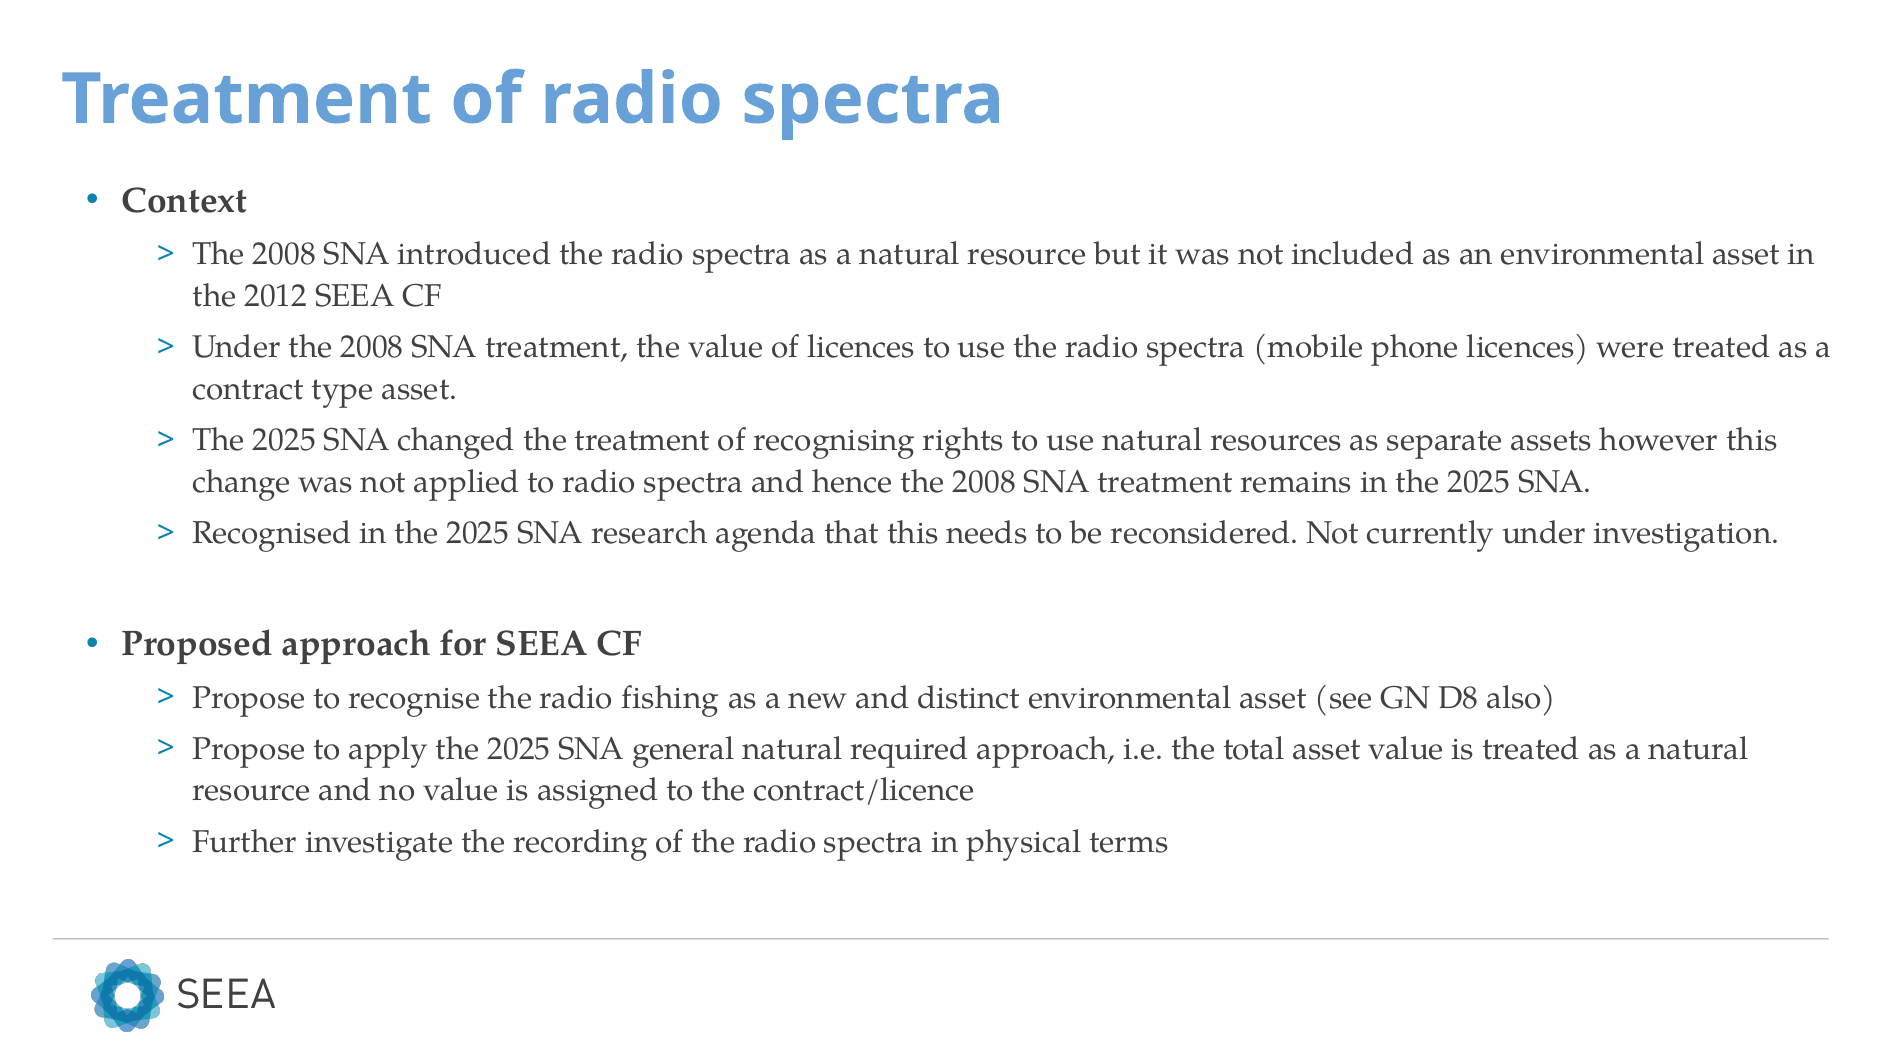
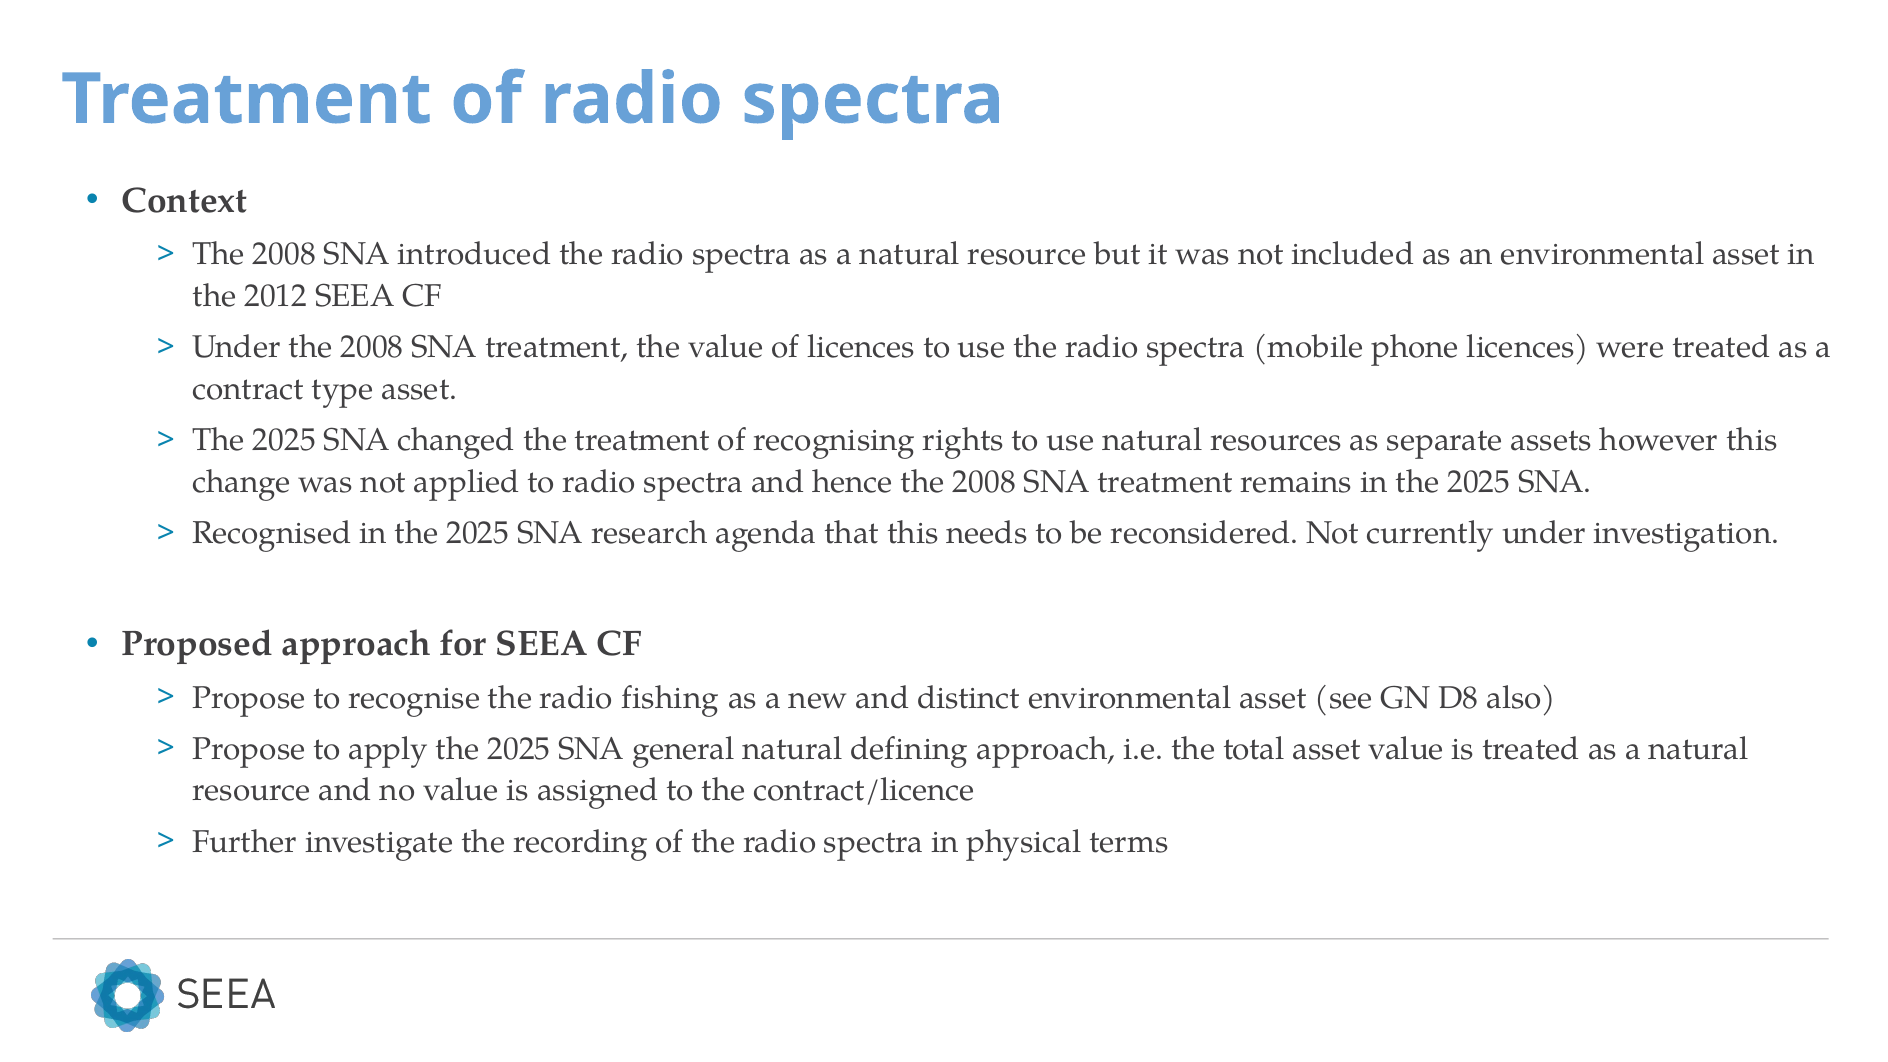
required: required -> defining (909, 749)
